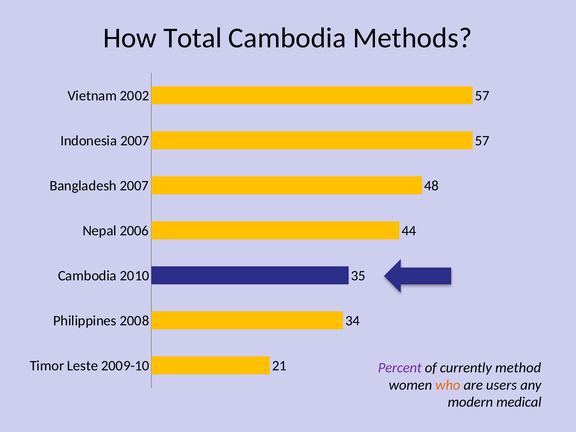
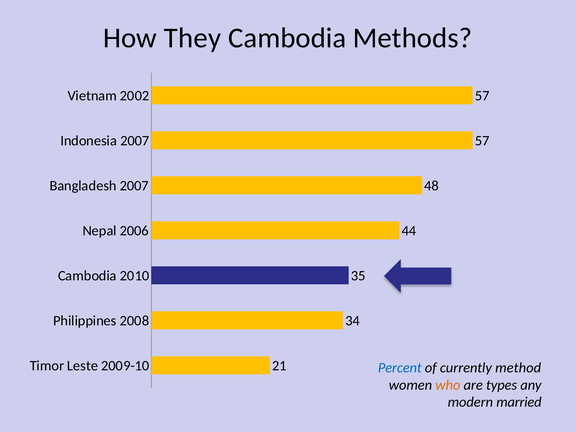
Total: Total -> They (192, 38)
Percent colour: purple -> blue (400, 368)
users: users -> types (502, 385)
medical: medical -> married (519, 402)
